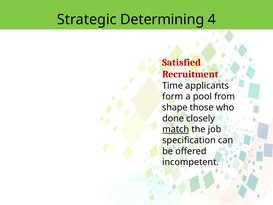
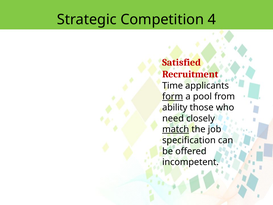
Determining: Determining -> Competition (162, 19)
form underline: none -> present (173, 96)
shape: shape -> ability (175, 107)
done: done -> need (173, 118)
